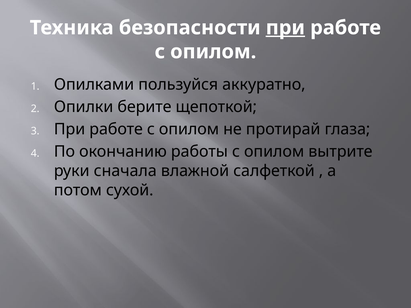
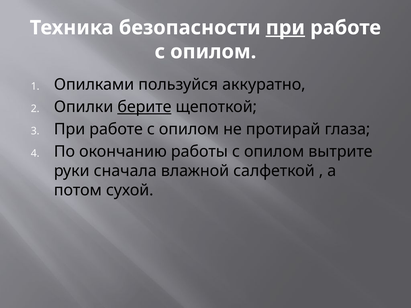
берите underline: none -> present (144, 107)
